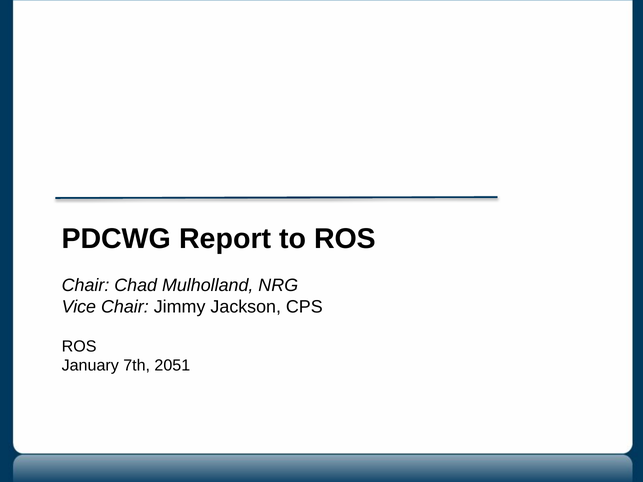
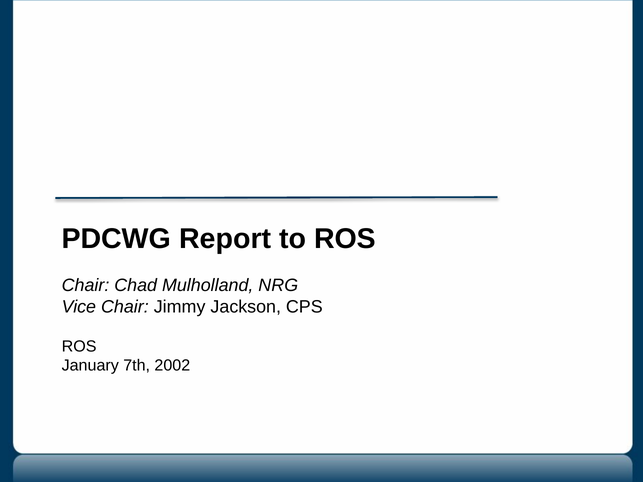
2051: 2051 -> 2002 (172, 366)
